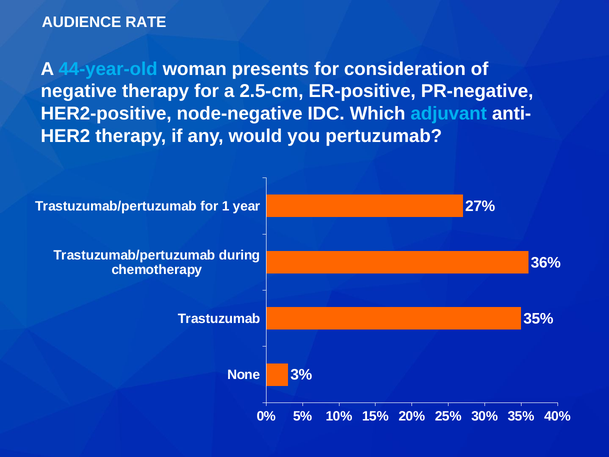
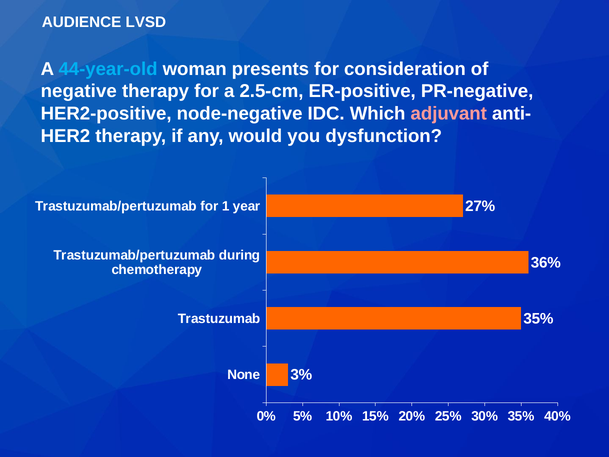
RATE: RATE -> LVSD (146, 22)
adjuvant colour: light blue -> pink (449, 114)
pertuzumab: pertuzumab -> dysfunction (384, 136)
